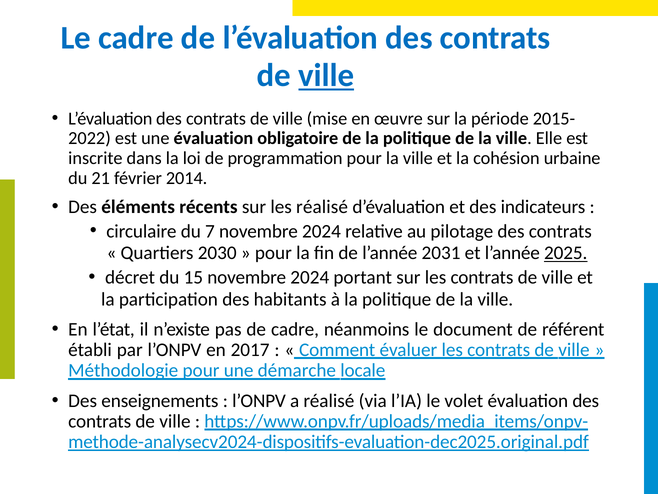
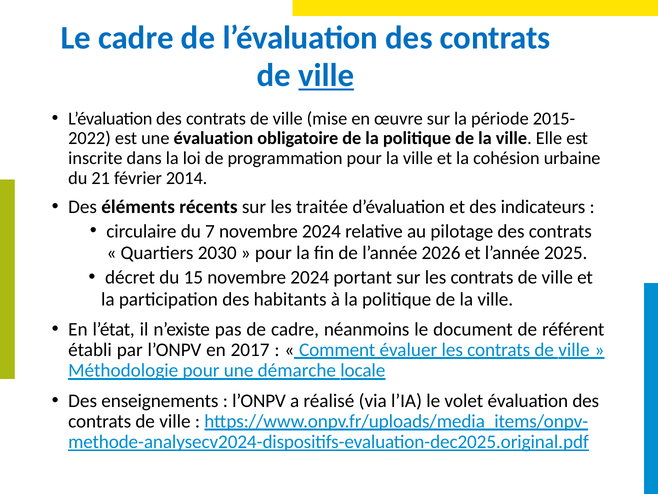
les réalisé: réalisé -> traitée (322, 207)
2031: 2031 -> 2026 (441, 253)
2025 underline: present -> none (566, 253)
